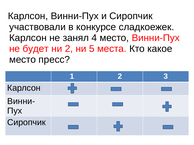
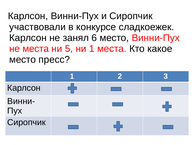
4: 4 -> 6 (94, 38)
не будет: будет -> места (36, 49)
ни 2: 2 -> 5 (69, 49)
ни 5: 5 -> 1 (92, 49)
